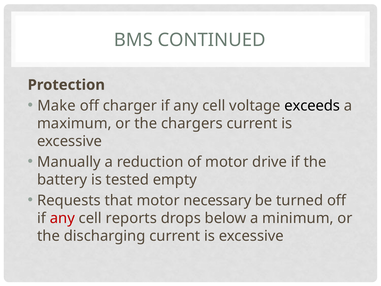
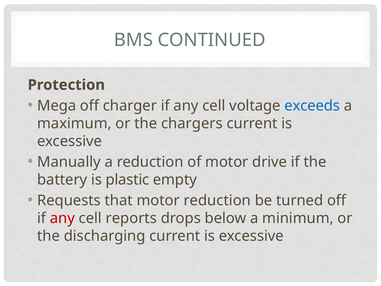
Make: Make -> Mega (57, 106)
exceeds colour: black -> blue (312, 106)
tested: tested -> plastic (127, 179)
motor necessary: necessary -> reduction (217, 200)
